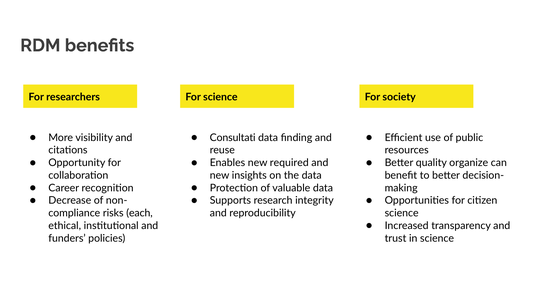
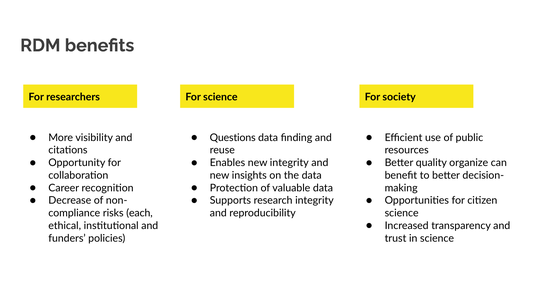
Consultati: Consultati -> Questions (233, 137)
new required: required -> integrity (289, 163)
